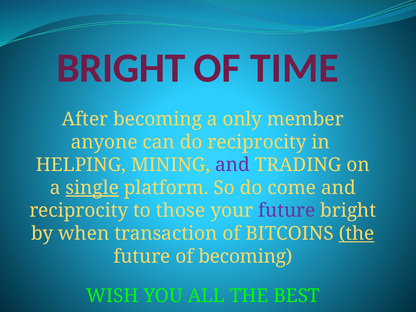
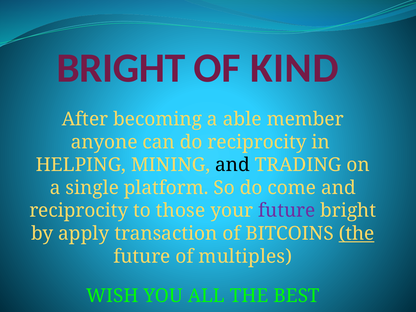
TIME: TIME -> KIND (294, 68)
only: only -> able (242, 119)
and colour: purple -> black (233, 165)
single underline: present -> none (92, 188)
when: when -> apply (84, 234)
of becoming: becoming -> multiples (245, 256)
